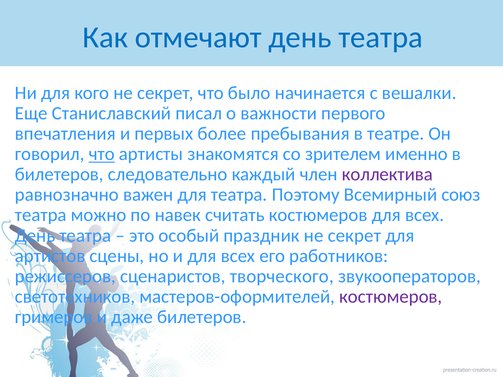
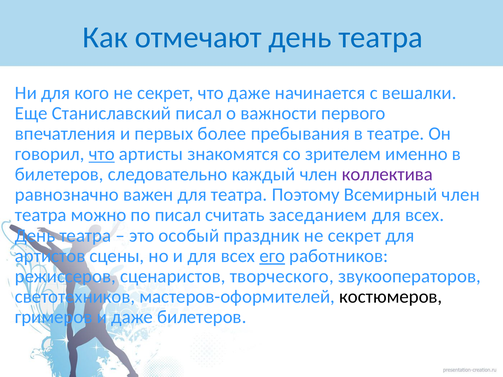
что было: было -> даже (249, 93)
Всемирный союз: союз -> член (461, 195)
по навек: навек -> писал (178, 215)
считать костюмеров: костюмеров -> заседанием (318, 215)
его underline: none -> present (272, 256)
костюмеров colour: purple -> black (391, 297)
